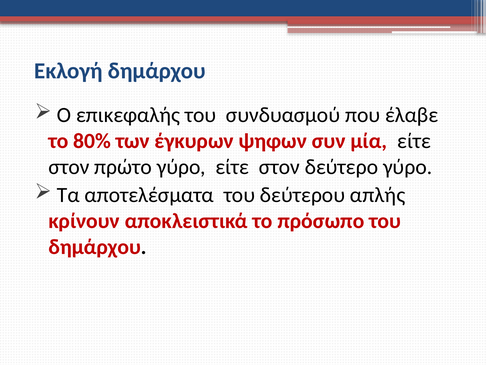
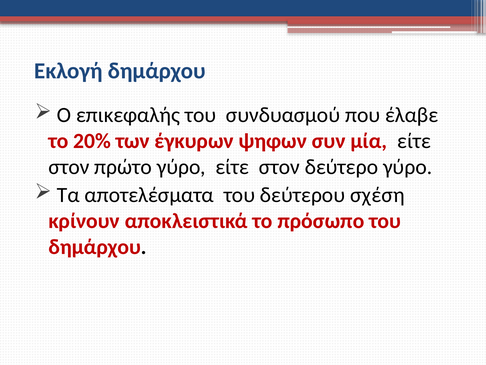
80%: 80% -> 20% (92, 141)
απλής: απλής -> σχέση (378, 195)
